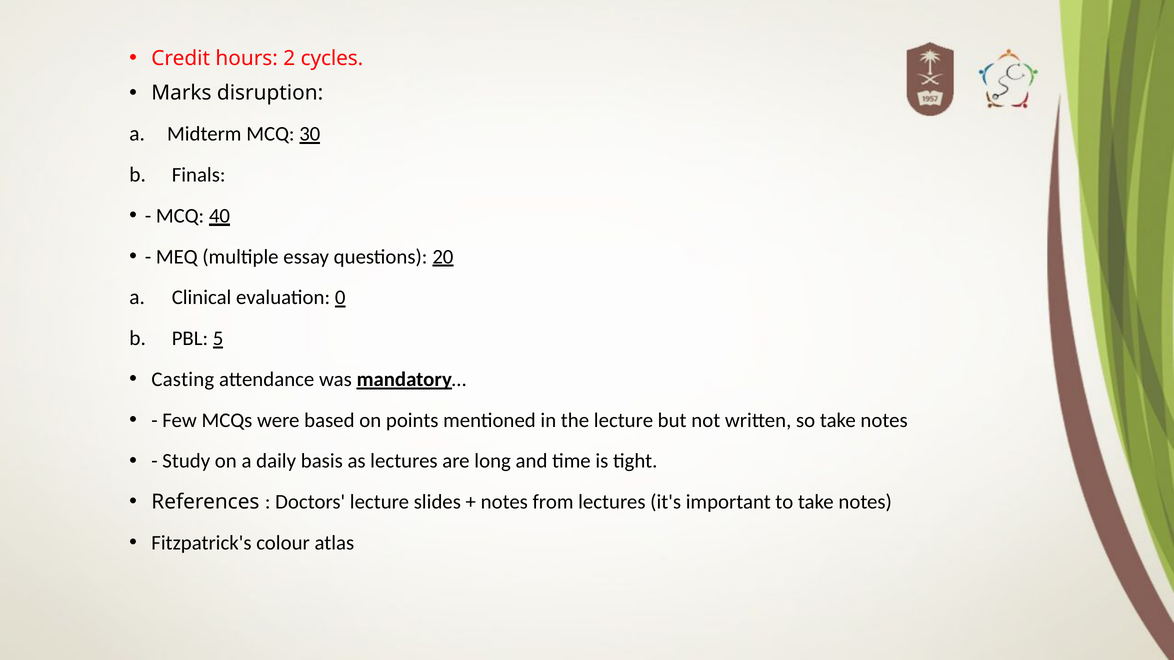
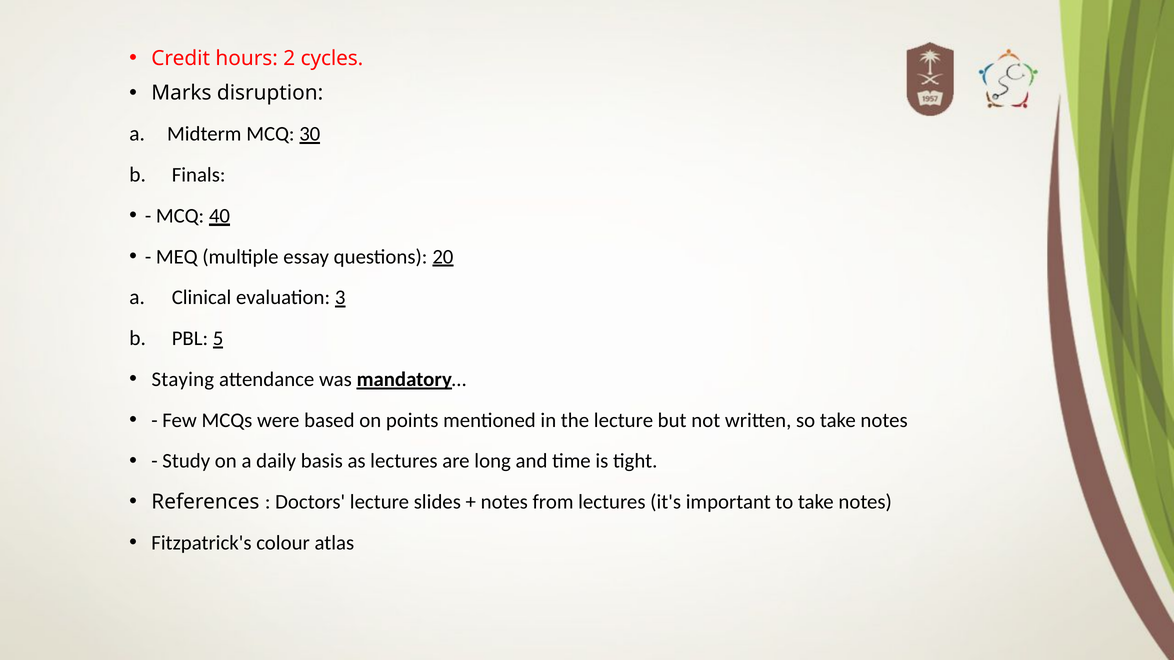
0: 0 -> 3 (340, 298)
Casting: Casting -> Staying (183, 380)
